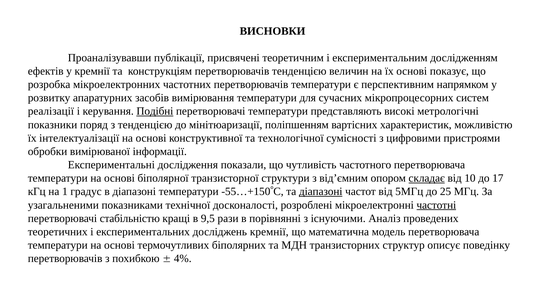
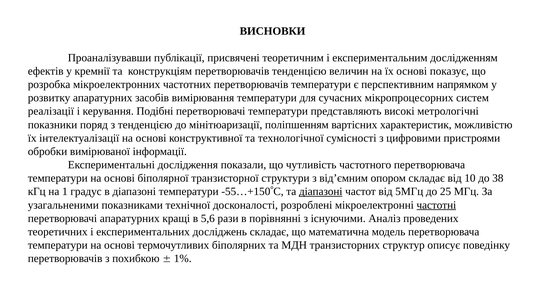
Подібні underline: present -> none (155, 111)
складає underline: present -> none (427, 178)
17: 17 -> 38 (498, 178)
перетворювачі стабільністю: стабільністю -> апаратурних (130, 218)
9,5: 9,5 -> 5,6 (208, 218)
досліджень кремнії: кремнії -> складає (269, 231)
4%: 4% -> 1% (183, 258)
